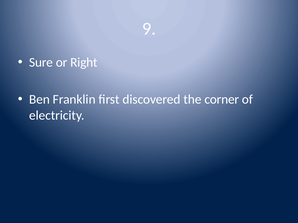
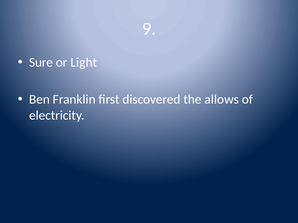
Right: Right -> Light (84, 63)
corner: corner -> allows (222, 100)
